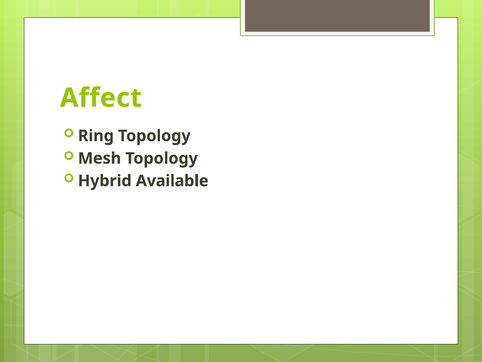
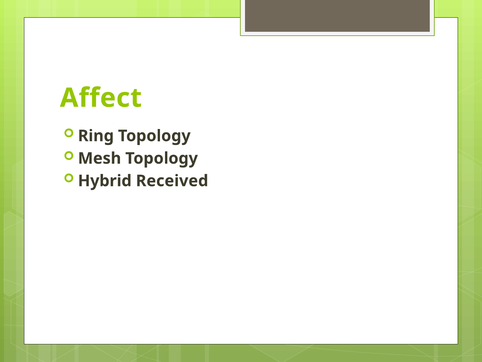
Available: Available -> Received (172, 181)
